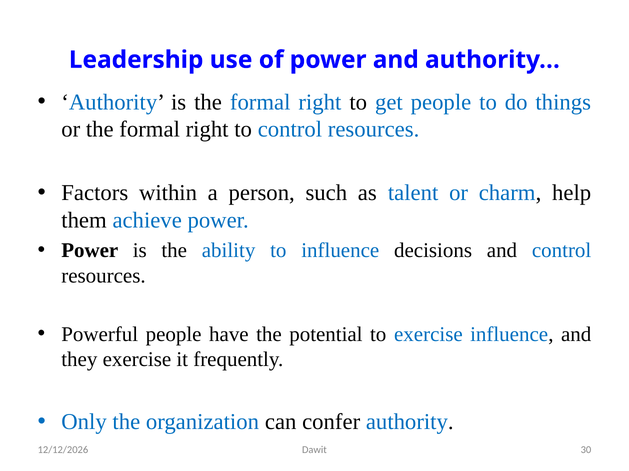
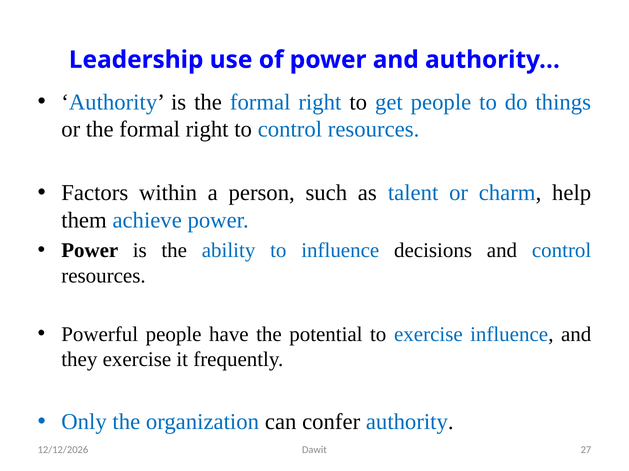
30: 30 -> 27 (586, 450)
